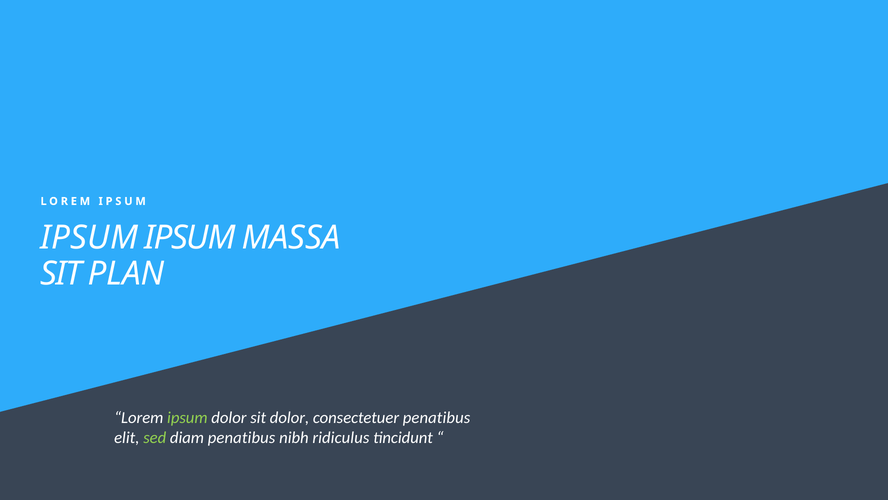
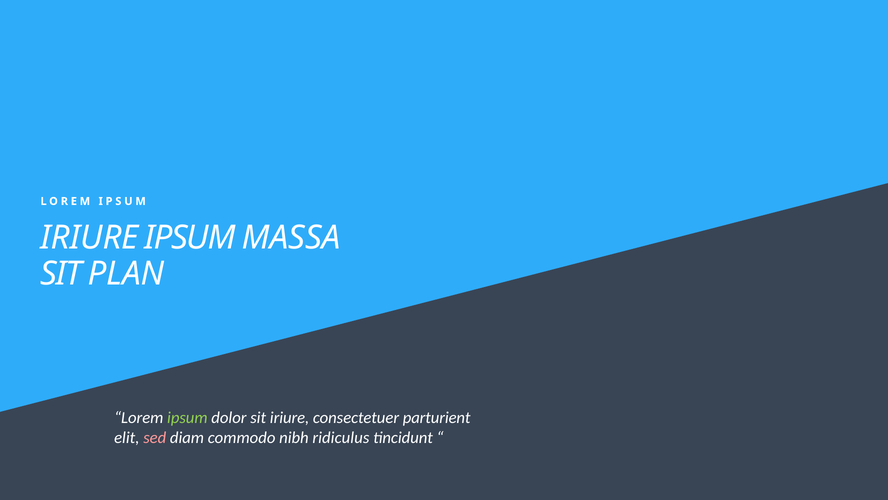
IPSUM: IPSUM -> IRIURE (89, 238)
sit dolor: dolor -> iriure (290, 417)
consectetuer penatibus: penatibus -> parturient (437, 417)
sed colour: light green -> pink (155, 437)
diam penatibus: penatibus -> commodo (242, 437)
